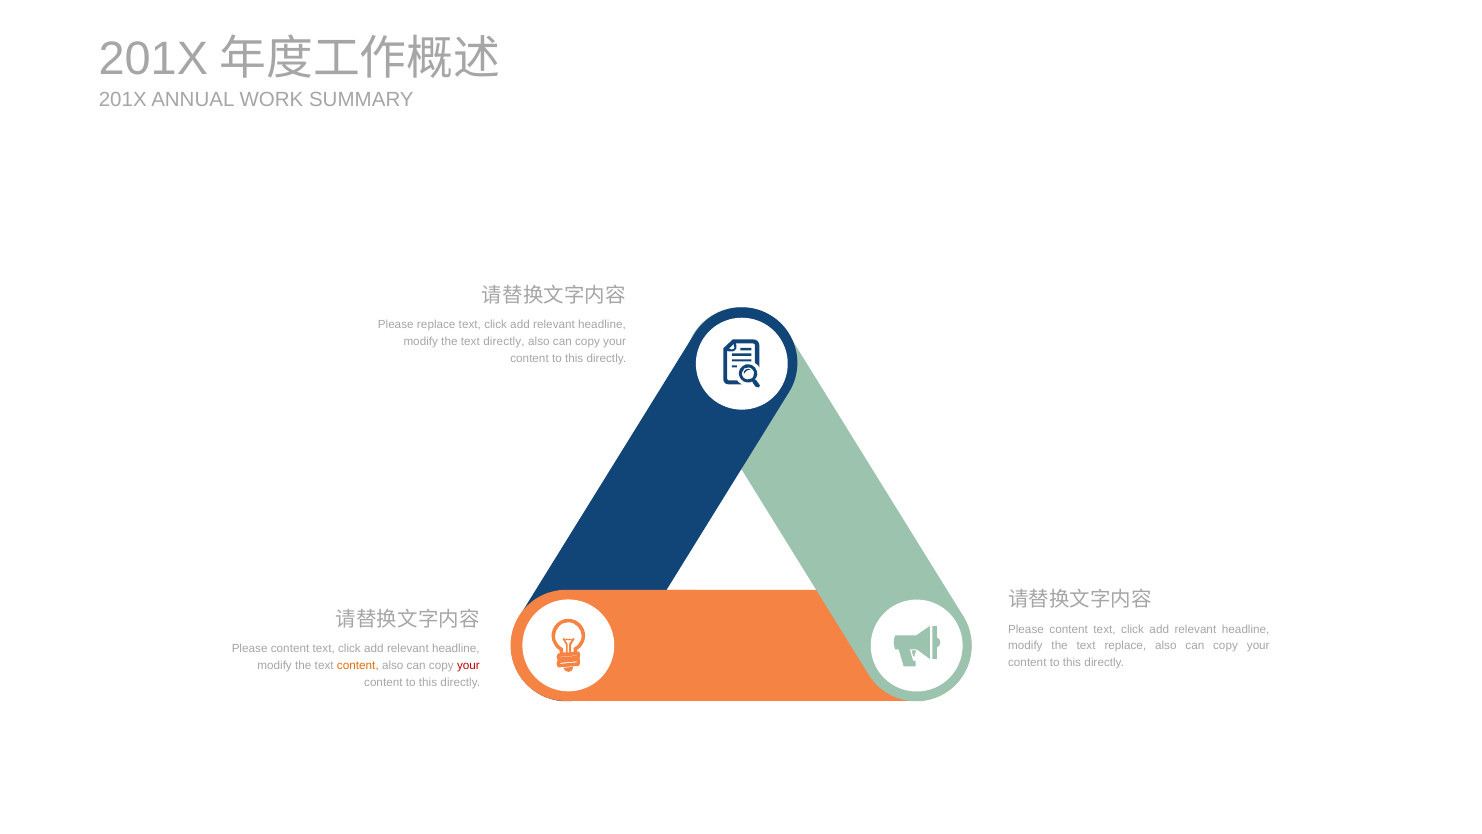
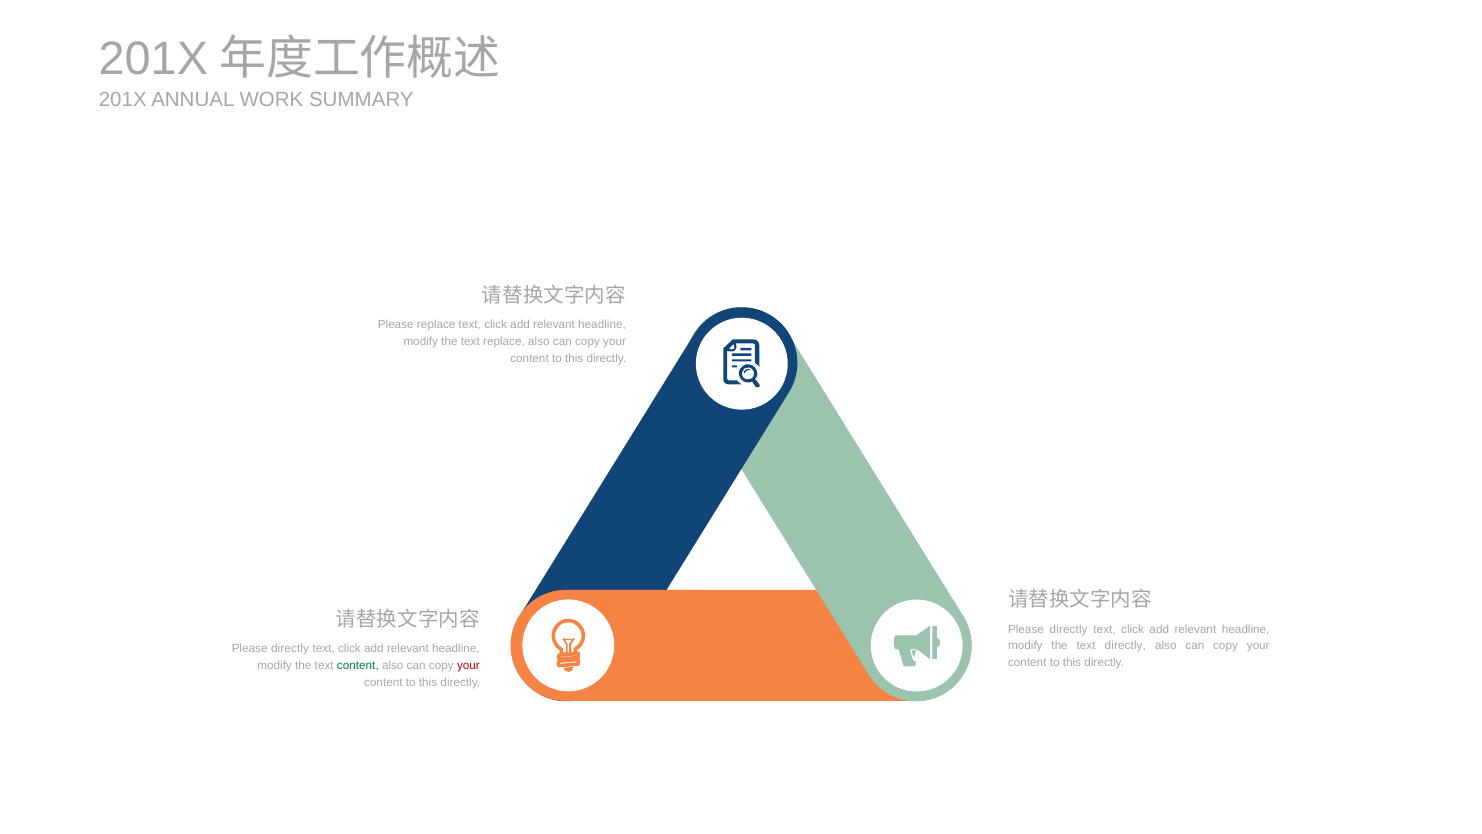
text directly: directly -> replace (504, 341)
content: content -> directly (1069, 629)
text replace: replace -> directly (1125, 646)
content: content -> directly (290, 648)
content colour: orange -> green (358, 665)
